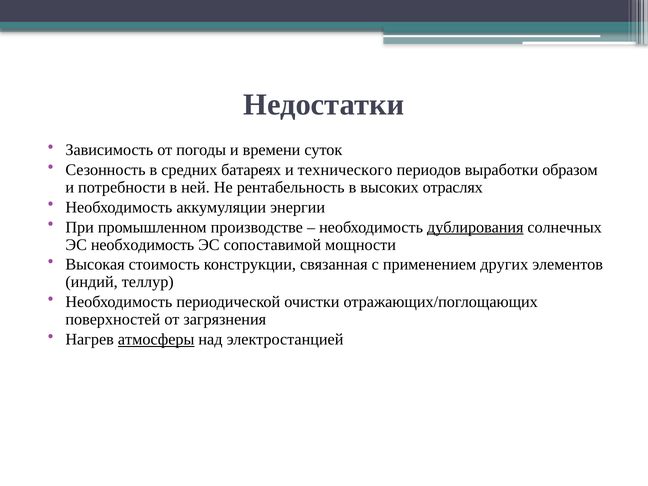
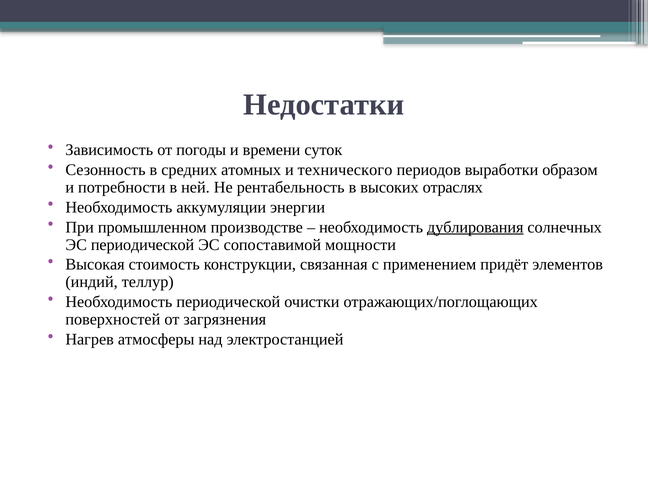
батареях: батареях -> атомных (251, 170)
ЭС необходимость: необходимость -> периодической (143, 245)
других: других -> придёт (504, 265)
атмосферы underline: present -> none (156, 339)
